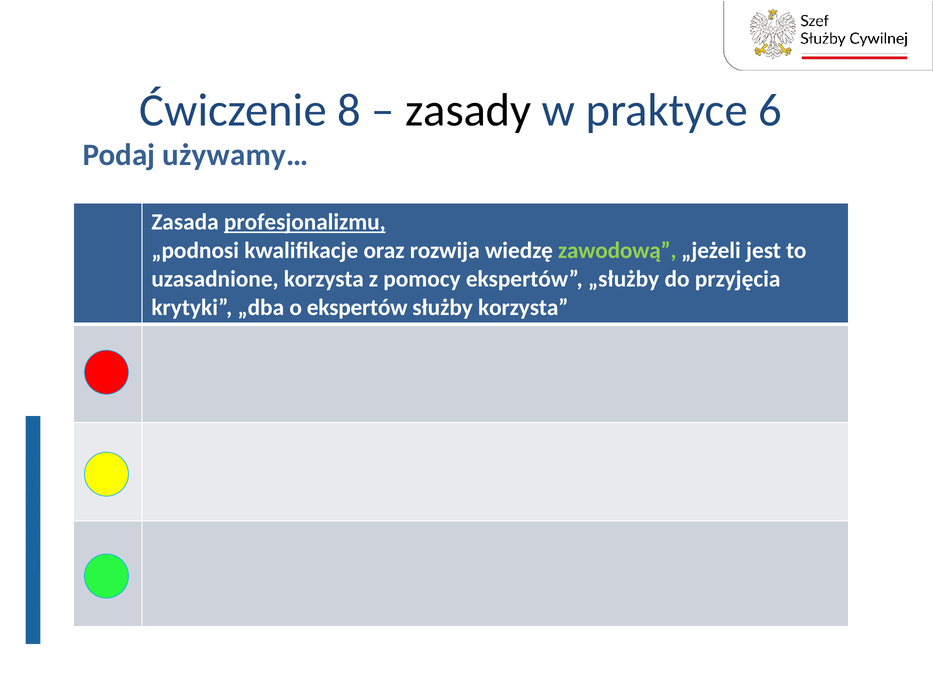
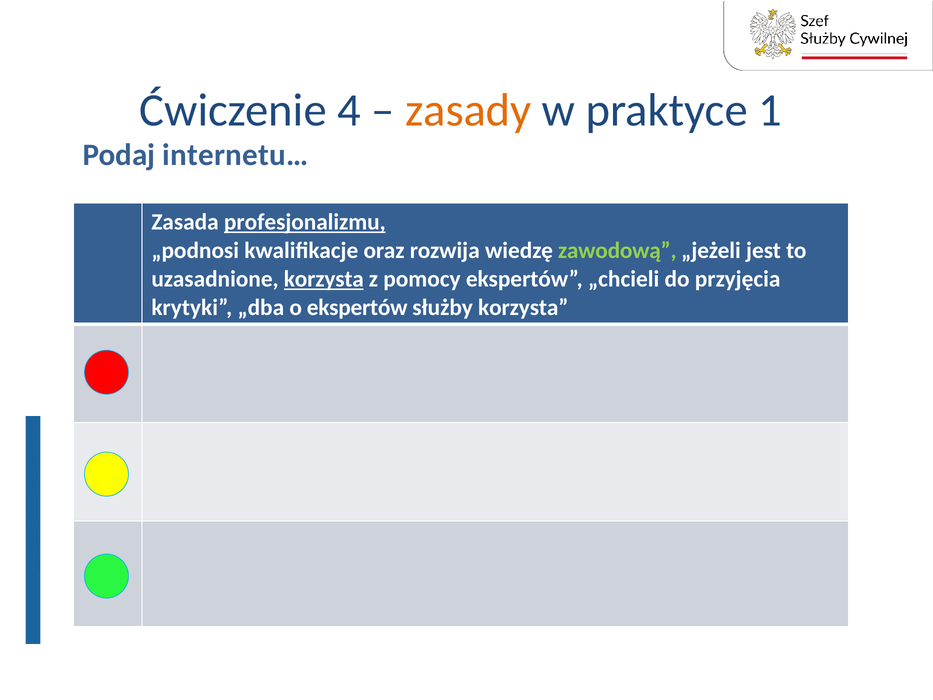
8: 8 -> 4 (349, 110)
zasady colour: black -> orange (468, 110)
6: 6 -> 1 (770, 110)
używamy…: używamy… -> internetu… (235, 155)
korzysta underline: none -> present (324, 279)
„służby: „służby -> „chcieli (624, 279)
